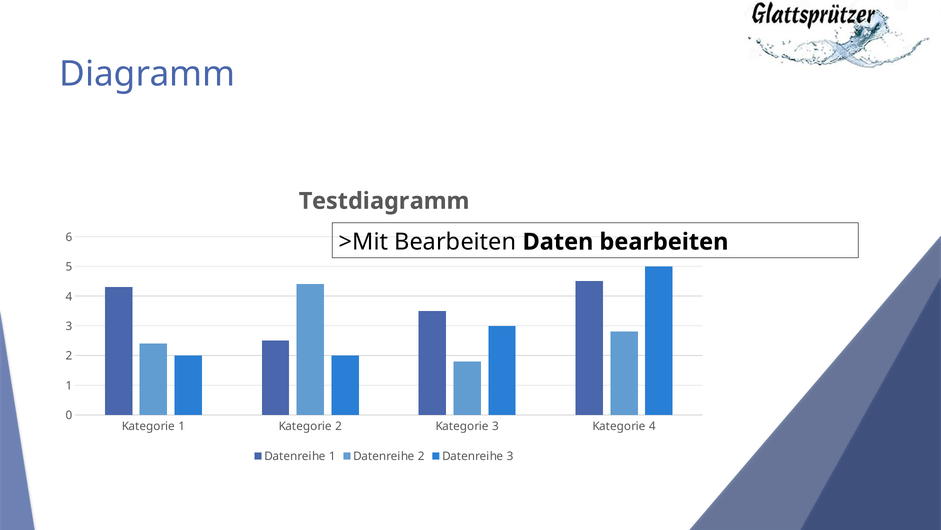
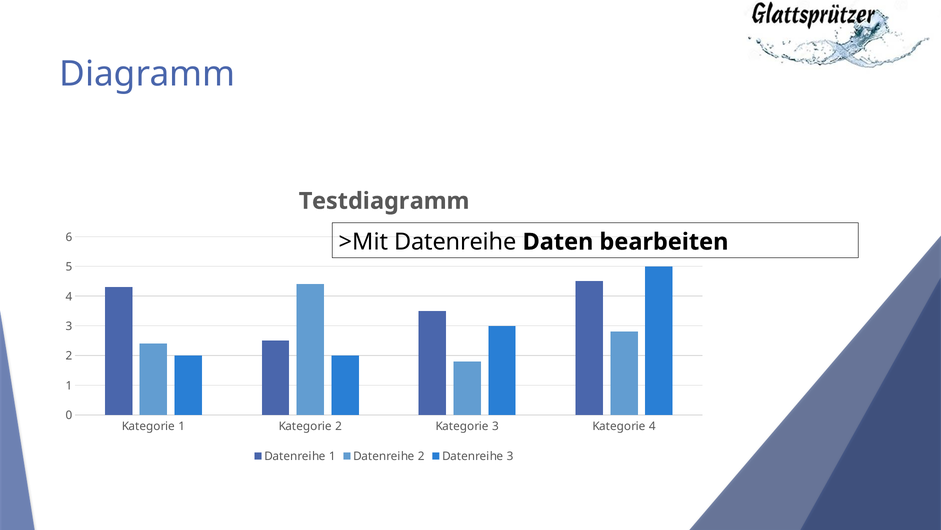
>Mit Bearbeiten: Bearbeiten -> Datenreihe (455, 242)
